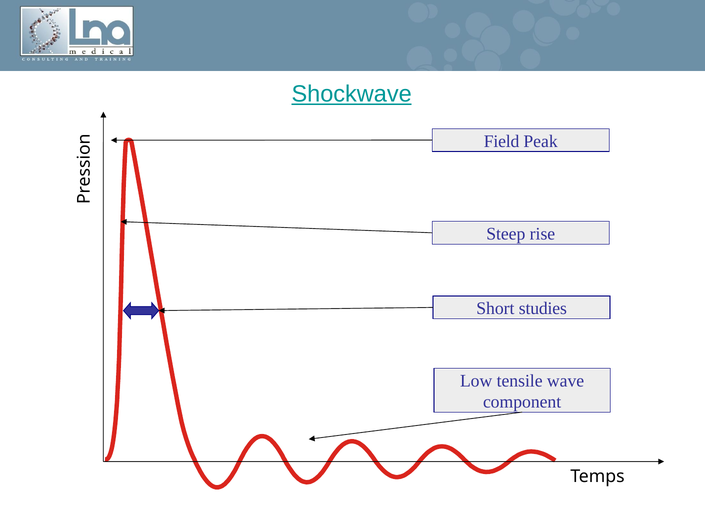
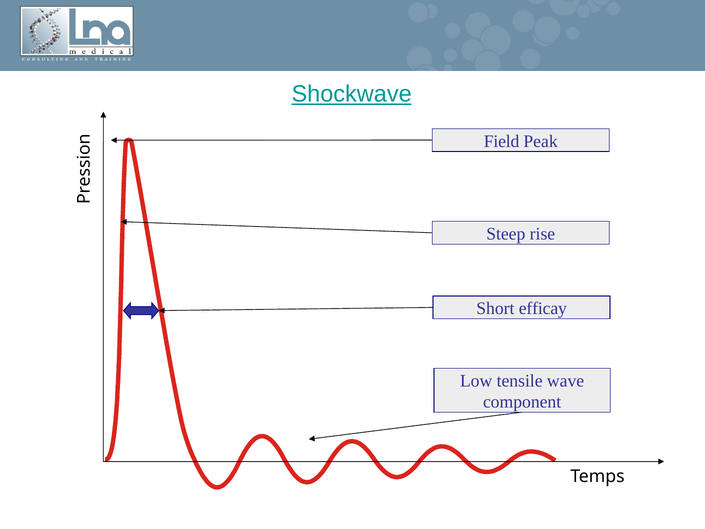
studies: studies -> efficay (543, 309)
